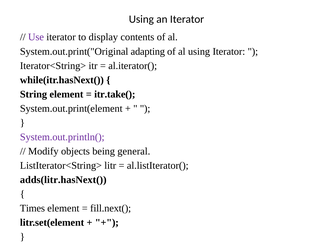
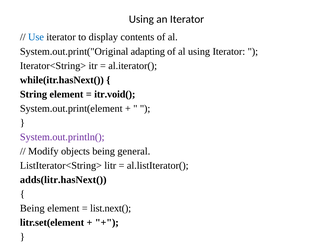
Use colour: purple -> blue (36, 37)
itr.take(: itr.take( -> itr.void( (115, 94)
Times: Times -> Being (32, 208)
fill.next(: fill.next( -> list.next( (111, 208)
